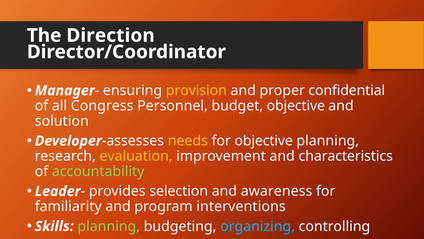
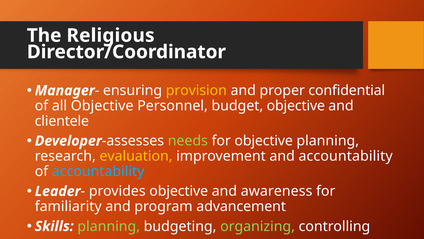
Direction: Direction -> Religious (111, 35)
all Congress: Congress -> Objective (102, 106)
solution: solution -> clientele (62, 121)
needs colour: yellow -> light green (188, 141)
and characteristics: characteristics -> accountability (346, 156)
accountability colour: light green -> light blue (98, 171)
provides selection: selection -> objective (179, 191)
interventions: interventions -> advancement (241, 206)
organizing colour: light blue -> light green (258, 226)
